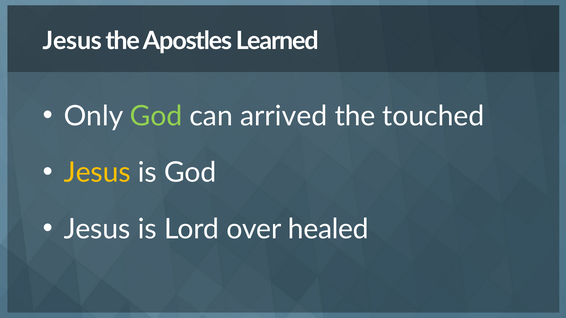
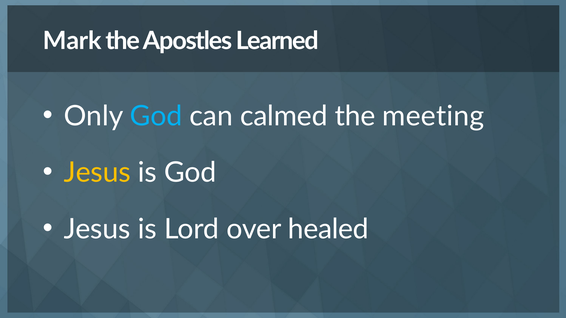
Jesus: Jesus -> Mark (72, 41)
God colour: light green -> light blue (156, 116)
arrived: arrived -> calmed (284, 116)
touched: touched -> meeting (433, 116)
